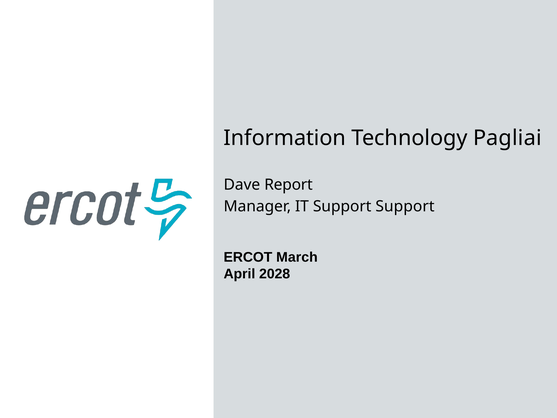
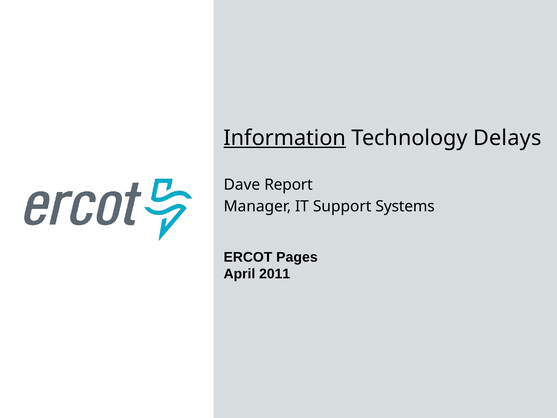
Information underline: none -> present (285, 138)
Pagliai: Pagliai -> Delays (507, 138)
Support Support: Support -> Systems (405, 206)
March: March -> Pages (297, 257)
2028: 2028 -> 2011 (275, 274)
